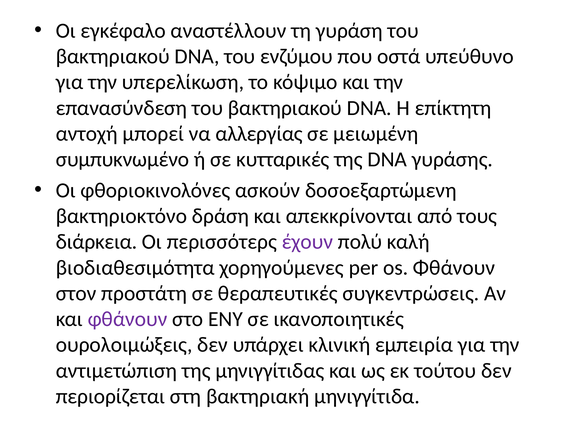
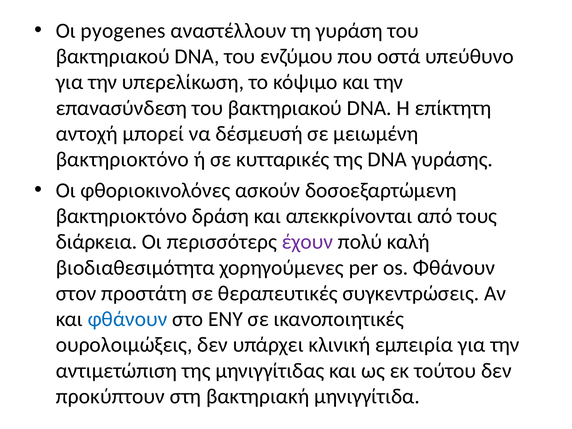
εγκέφαλο: εγκέφαλο -> pyogenes (123, 31)
αλλεργίας: αλλεργίας -> δέσμευσή (259, 134)
συμπυκνωμένο: συμπυκνωμένο -> βακτηριοκτόνο (122, 159)
φθάνουν colour: purple -> blue (128, 319)
περιορίζεται: περιορίζεται -> προκύπτουν (110, 396)
